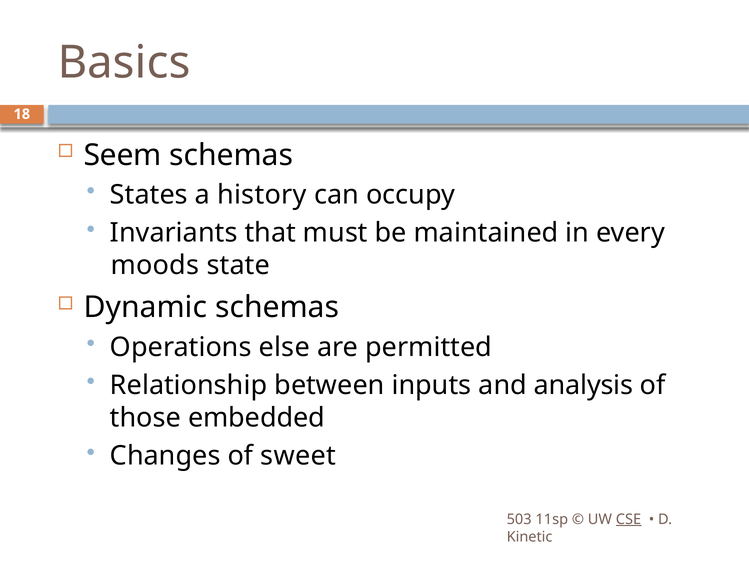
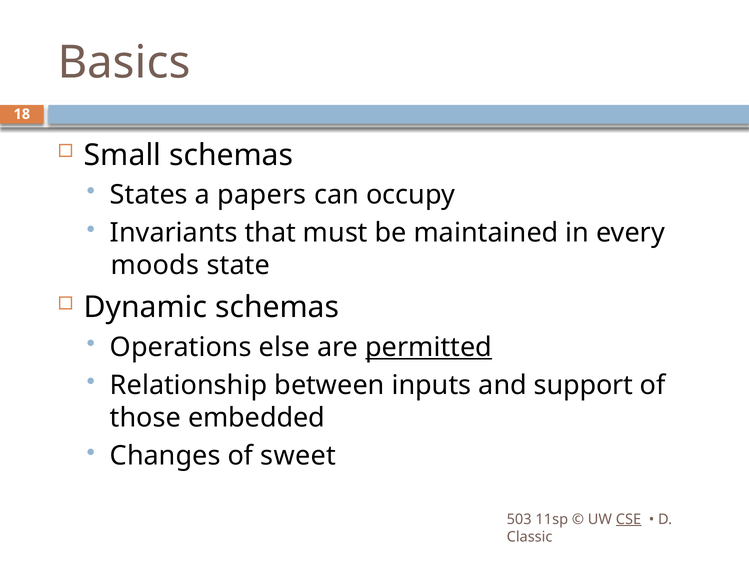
Seem: Seem -> Small (122, 155)
history: history -> papers (262, 195)
permitted underline: none -> present (429, 347)
analysis: analysis -> support (583, 385)
Kinetic: Kinetic -> Classic (530, 537)
